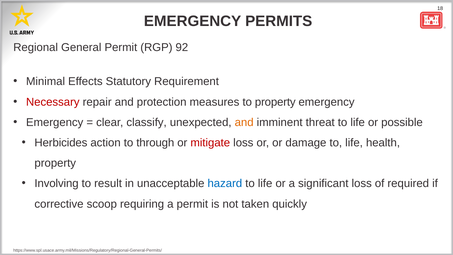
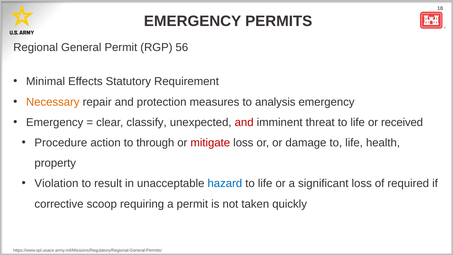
92: 92 -> 56 (182, 48)
Necessary colour: red -> orange (53, 102)
to property: property -> analysis (275, 102)
and colour: orange -> red (244, 122)
possible: possible -> received (402, 122)
Herbicides: Herbicides -> Procedure (61, 143)
Involving: Involving -> Violation (56, 183)
